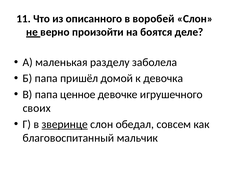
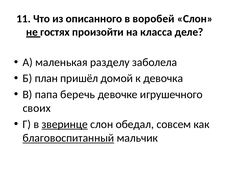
верно: верно -> гостях (55, 32)
боятся: боятся -> класса (156, 32)
Б папа: папа -> план (46, 78)
ценное: ценное -> беречь (78, 94)
благовоспитанный underline: none -> present (68, 138)
